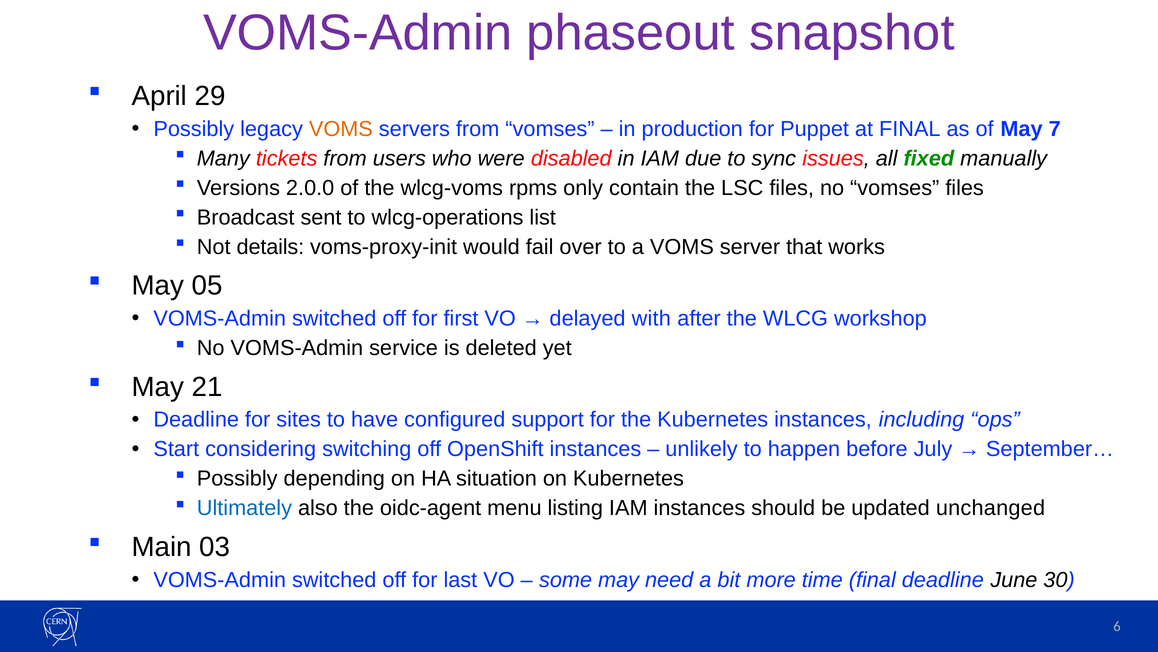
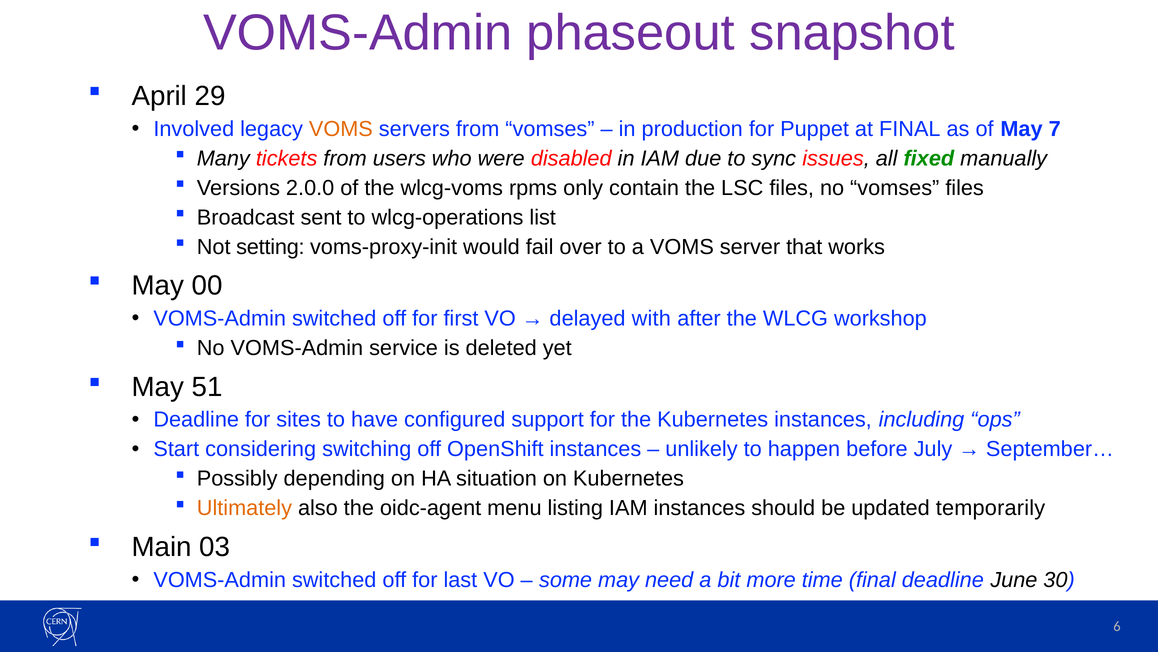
Possibly: Possibly -> Involved (194, 129)
details: details -> setting (270, 247)
05: 05 -> 00 (207, 286)
21: 21 -> 51 (207, 387)
Ultimately colour: blue -> orange (244, 508)
unchanged: unchanged -> temporarily (991, 508)
